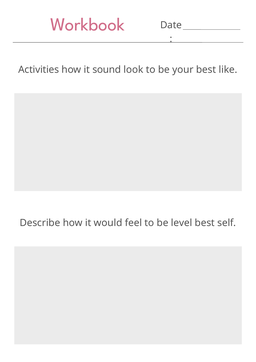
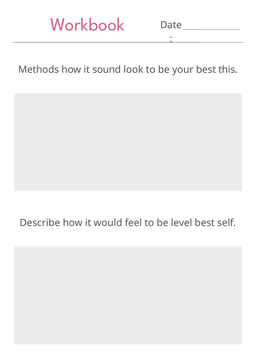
Activities: Activities -> Methods (39, 70)
like: like -> this (228, 70)
